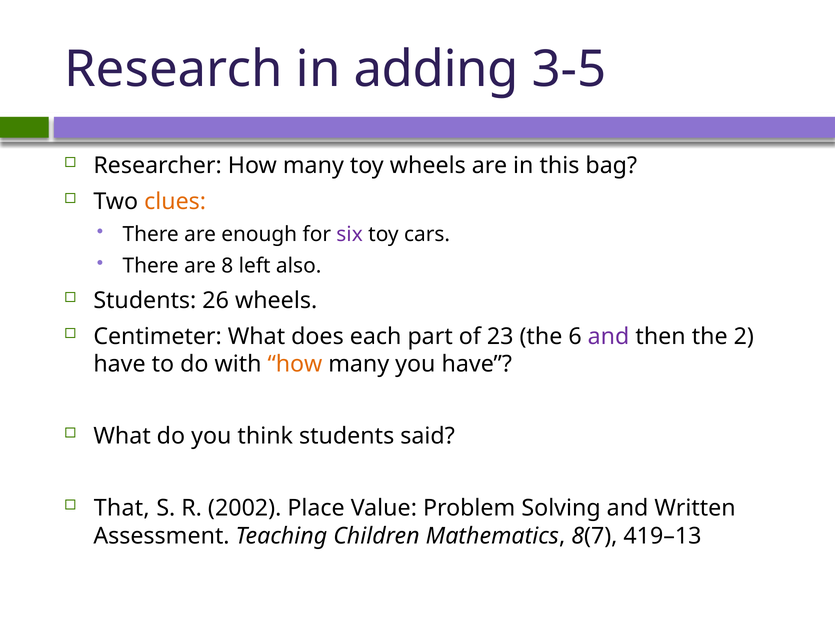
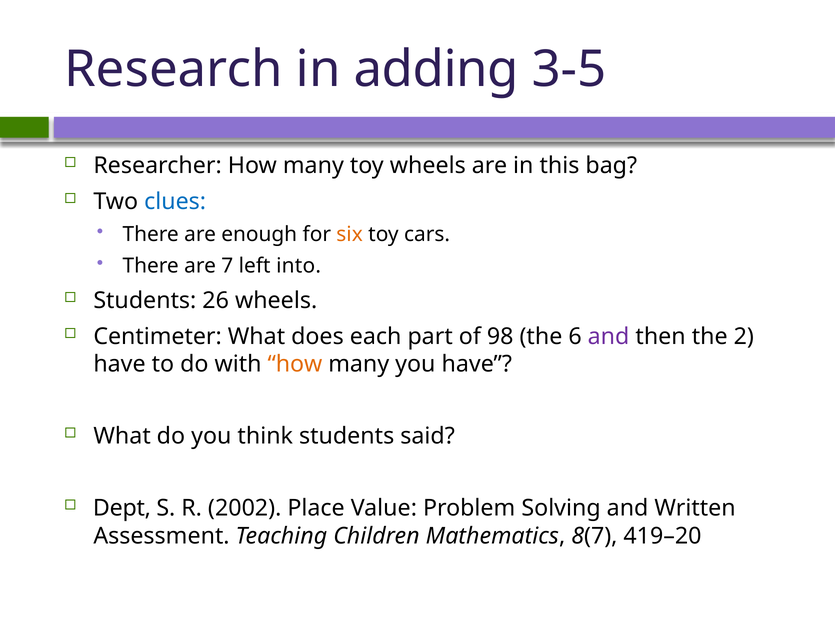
clues colour: orange -> blue (175, 202)
six colour: purple -> orange (350, 234)
8: 8 -> 7 (227, 266)
also: also -> into (299, 266)
23: 23 -> 98 (500, 337)
That: That -> Dept (122, 508)
419–13: 419–13 -> 419–20 (662, 536)
